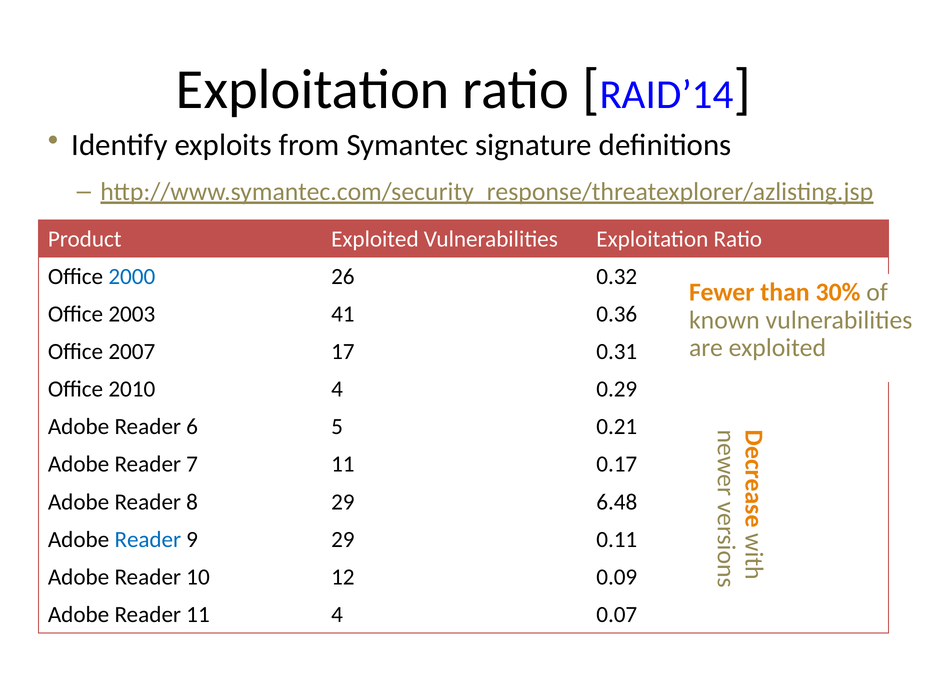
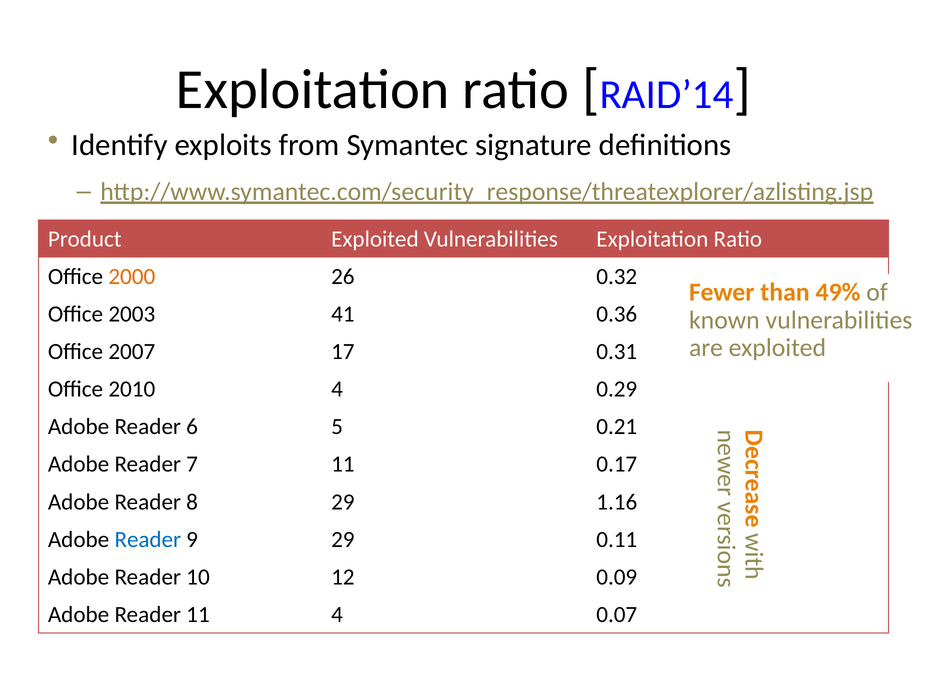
2000 colour: blue -> orange (132, 277)
30%: 30% -> 49% (838, 292)
6.48: 6.48 -> 1.16 (617, 502)
